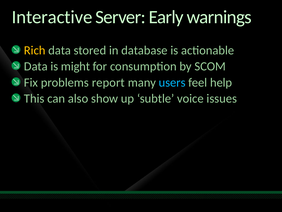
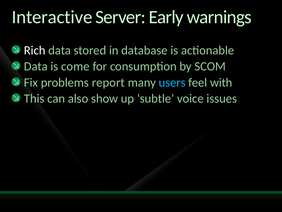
Rich colour: yellow -> white (35, 50)
might: might -> come (75, 66)
help: help -> with (221, 82)
